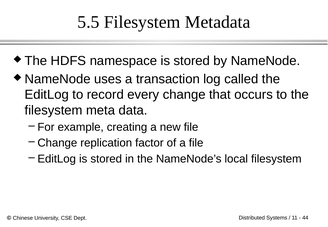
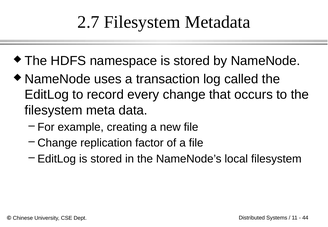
5.5: 5.5 -> 2.7 (88, 22)
